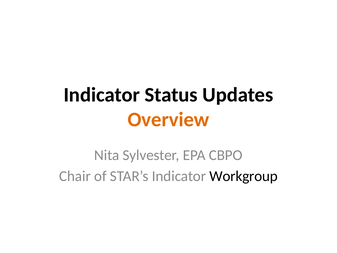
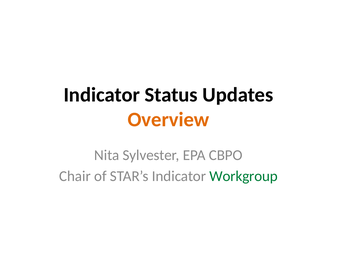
Workgroup colour: black -> green (244, 176)
